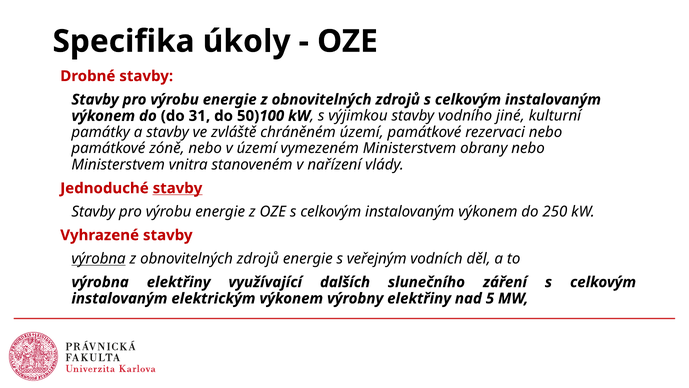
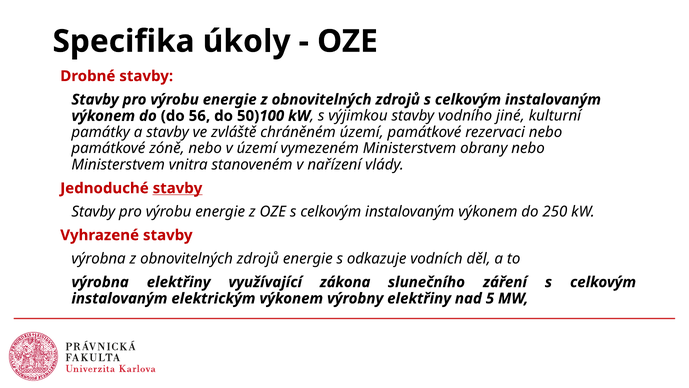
31: 31 -> 56 (199, 116)
výrobna underline: present -> none (99, 258)
veřejným: veřejným -> odkazuje (377, 258)
dalších: dalších -> zákona (345, 282)
